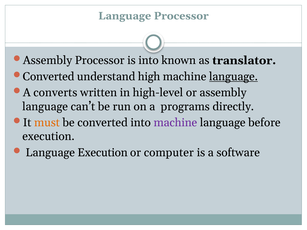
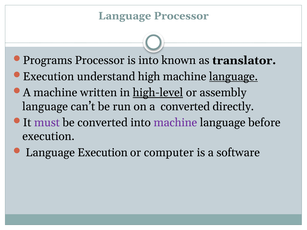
Assembly: Assembly -> Programs (48, 60)
Converted: Converted -> Execution (48, 77)
A converts: converts -> machine (55, 93)
high-level underline: none -> present (158, 93)
a programs: programs -> converted (185, 107)
must colour: orange -> purple (47, 123)
